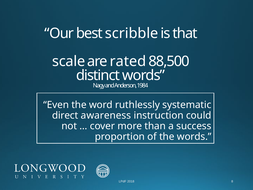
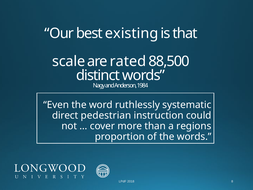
scribble: scribble -> existing (132, 33)
awareness: awareness -> pedestrian (106, 115)
success: success -> regions (194, 126)
